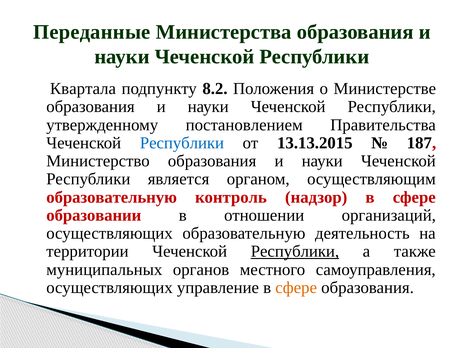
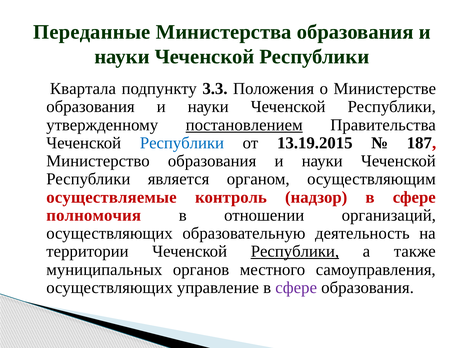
8.2: 8.2 -> 3.3 (215, 89)
постановлением underline: none -> present (244, 125)
13.13.2015: 13.13.2015 -> 13.19.2015 (315, 143)
образовательную: образовательную -> осуществляемые (111, 197)
образовании: образовании -> полномочия (94, 215)
сфере colour: orange -> purple (296, 288)
